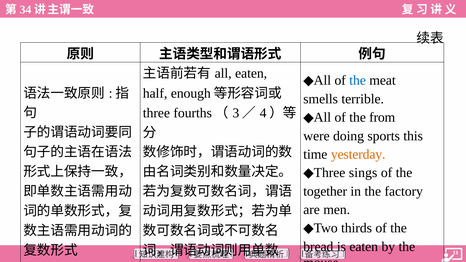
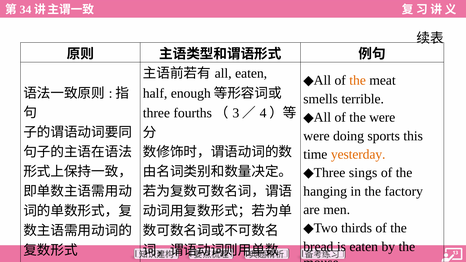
the colour: blue -> orange (358, 81)
the from: from -> were (382, 117)
together: together -> hanging (325, 191)
